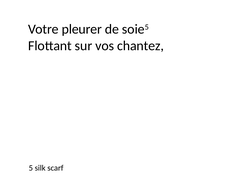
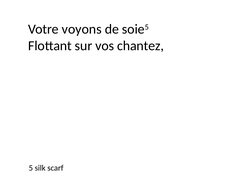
pleurer: pleurer -> voyons (82, 29)
